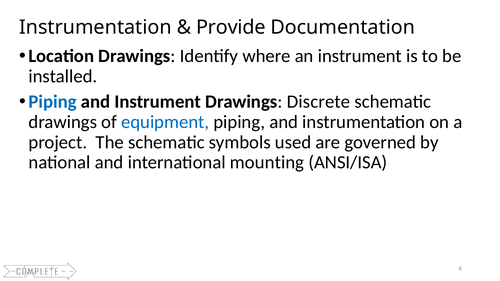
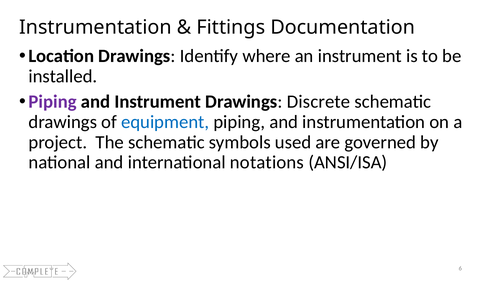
Provide: Provide -> Fittings (231, 27)
Piping colour: blue -> purple (53, 102)
mounting: mounting -> notations (267, 163)
